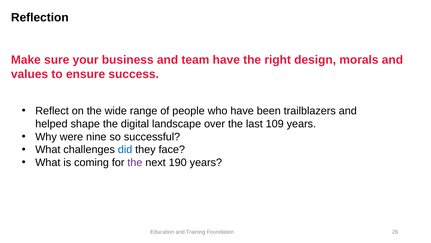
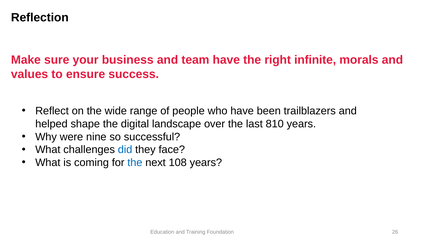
design: design -> infinite (315, 60)
109: 109 -> 810 (275, 124)
the colour: purple -> blue (135, 162)
190: 190 -> 108 (178, 162)
